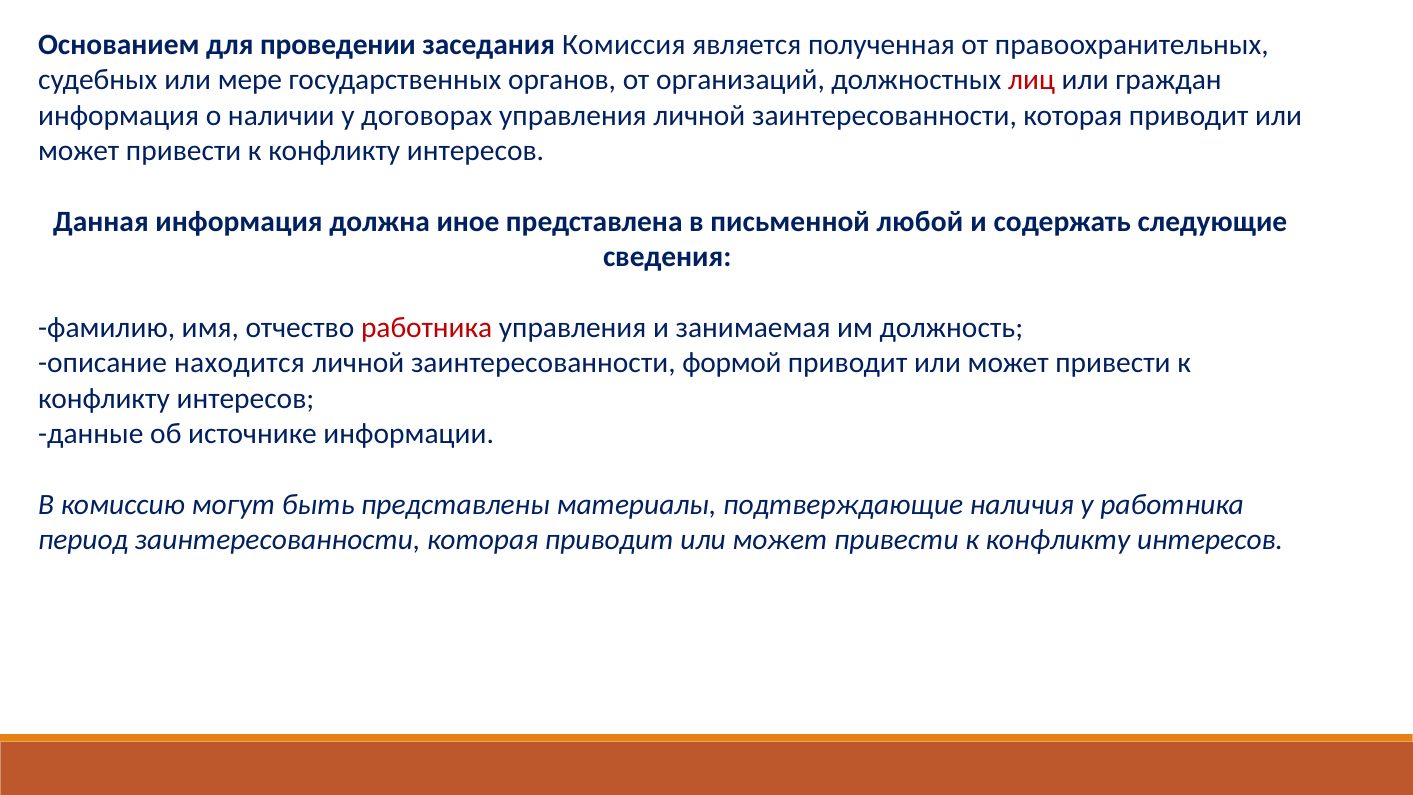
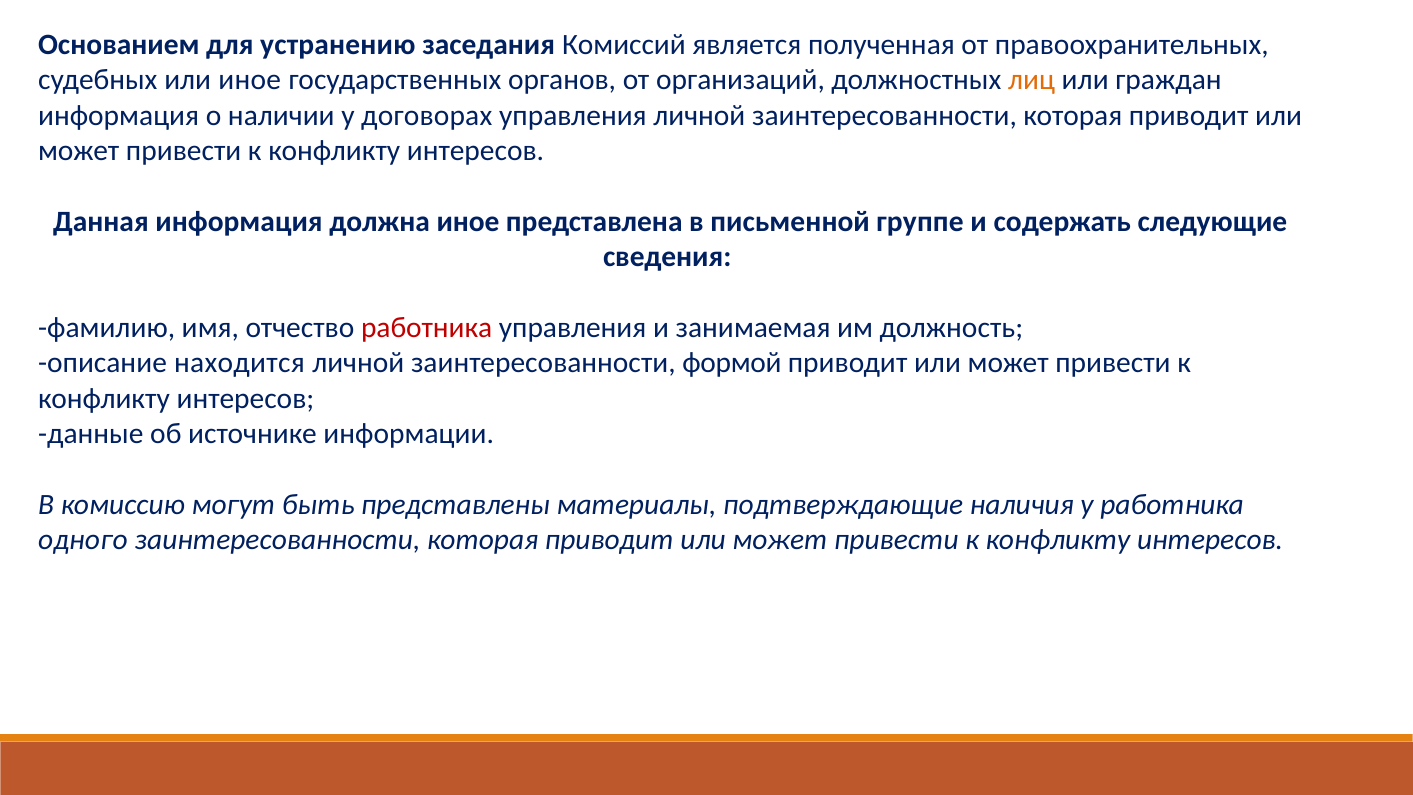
проведении: проведении -> устранению (338, 45)
Комиссия: Комиссия -> Комиссий (624, 45)
или мере: мере -> иное (250, 80)
лиц colour: red -> orange (1032, 80)
любой: любой -> группе (920, 222)
период: период -> одного (83, 540)
